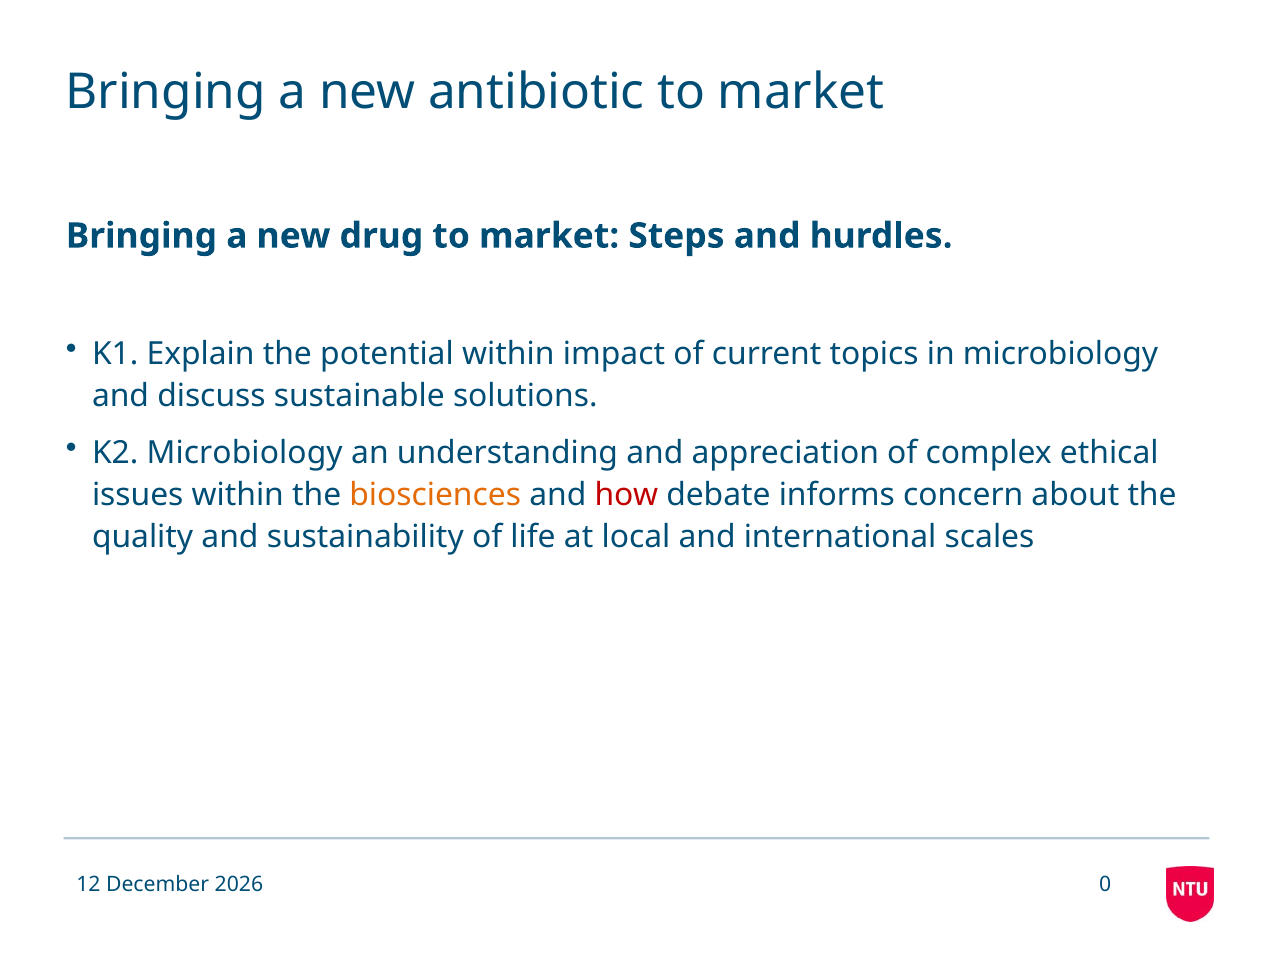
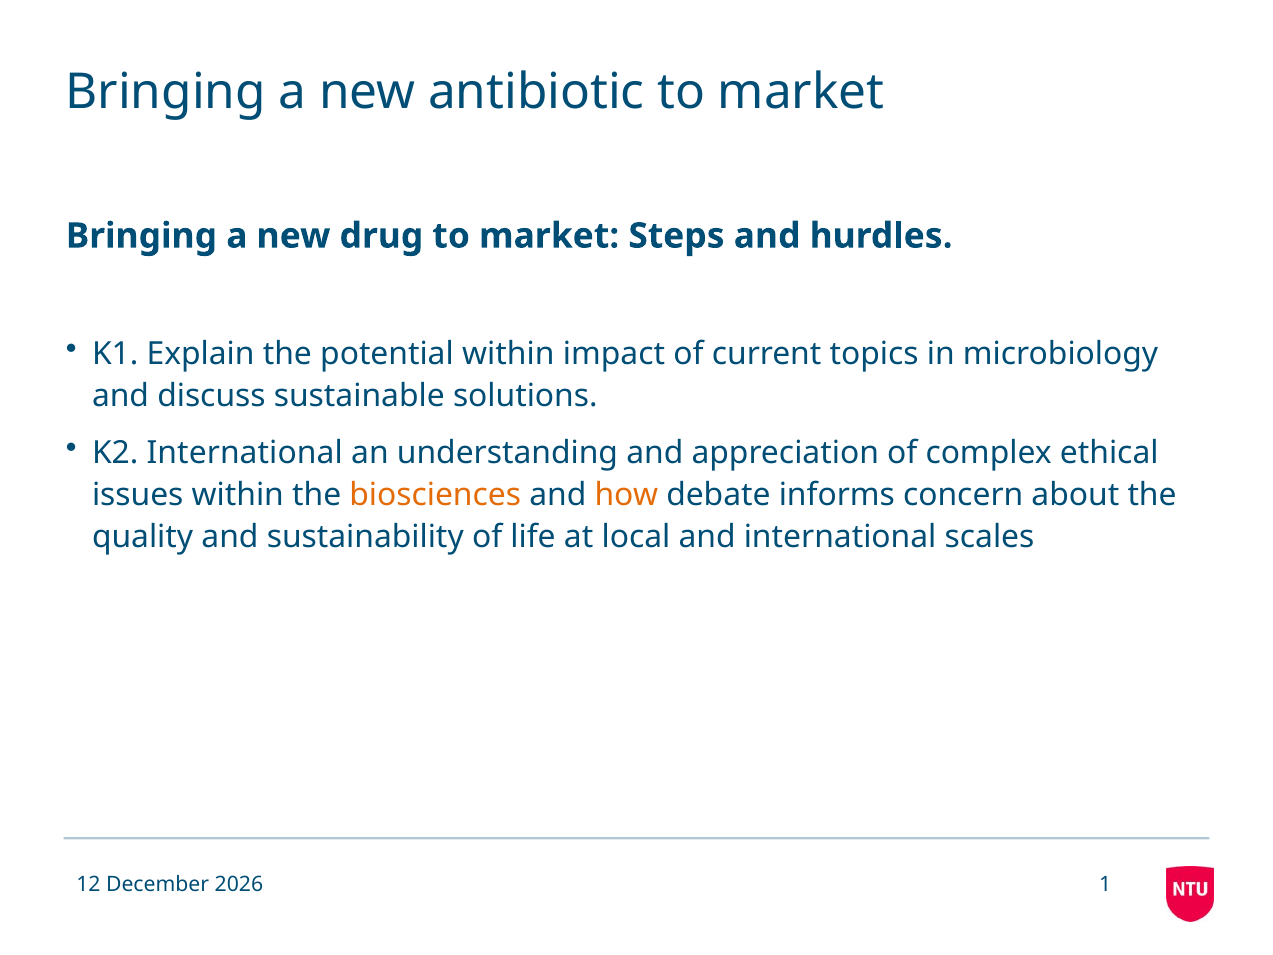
K2 Microbiology: Microbiology -> International (245, 453)
how colour: red -> orange (626, 495)
0: 0 -> 1 (1105, 885)
